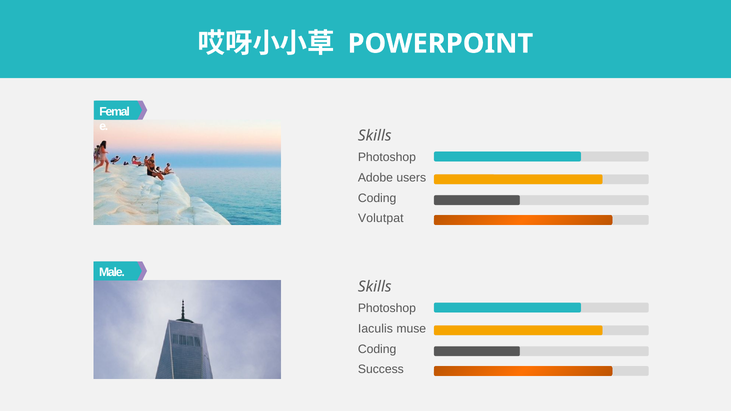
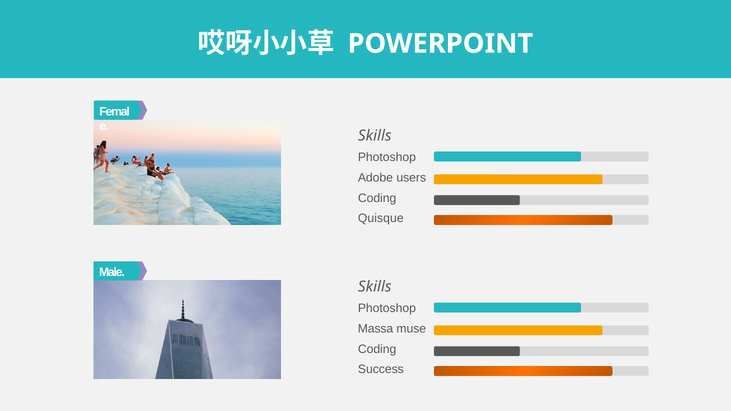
Volutpat: Volutpat -> Quisque (381, 218)
Iaculis: Iaculis -> Massa (376, 329)
